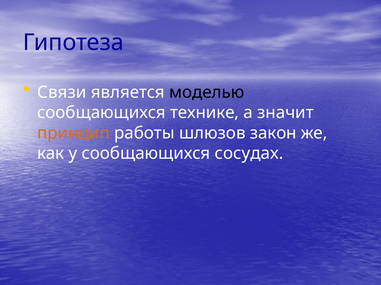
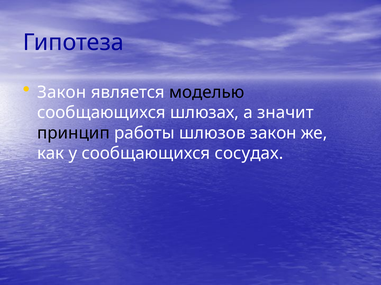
Связи: Связи -> Закон (62, 93)
технике: технике -> шлюзах (205, 113)
принцип colour: orange -> black (73, 133)
